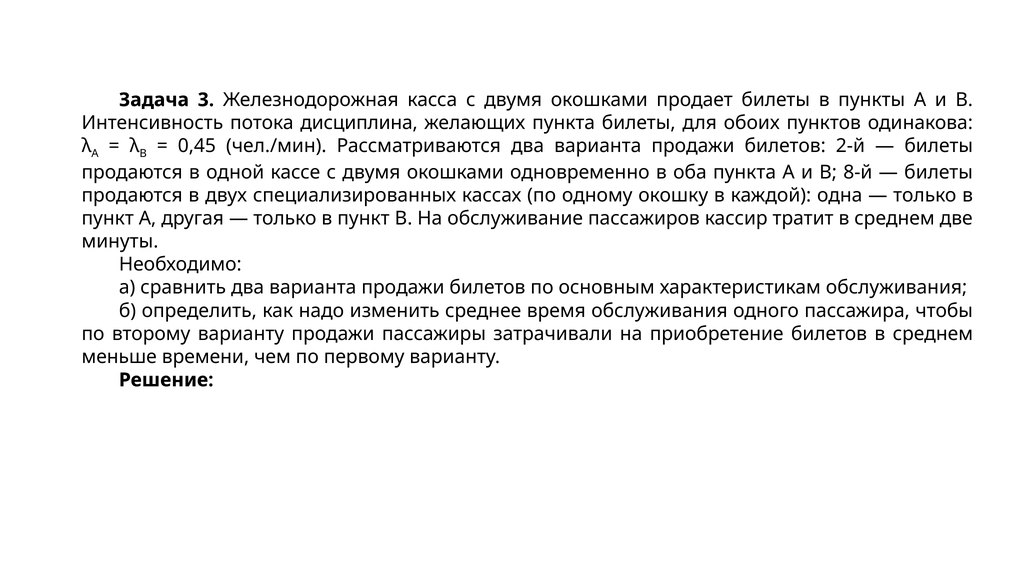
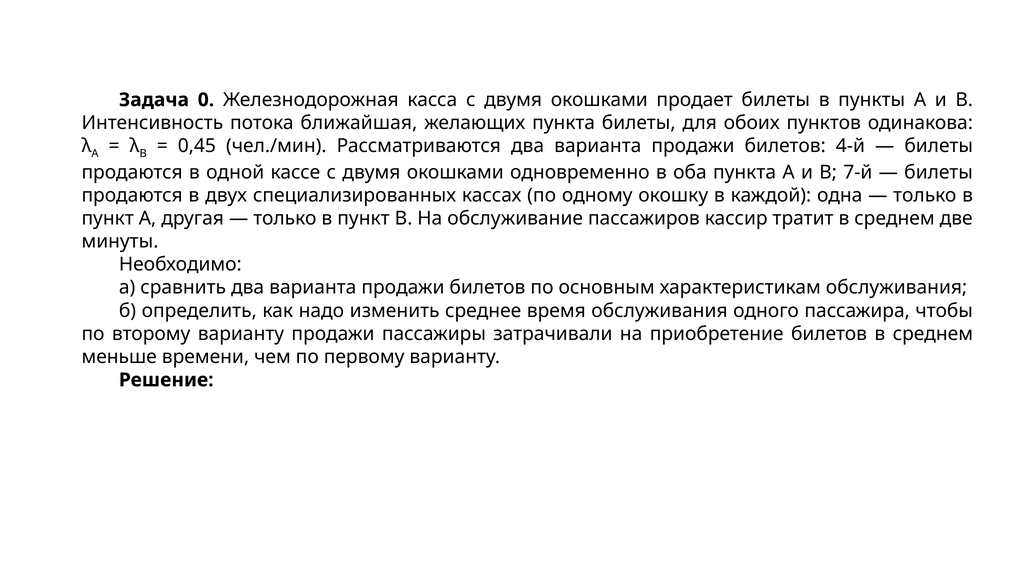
3: 3 -> 0 (206, 100)
дисциплина: дисциплина -> ближайшая (359, 123)
2‑й: 2‑й -> 4‑й (850, 146)
8‑й: 8‑й -> 7‑й (858, 172)
